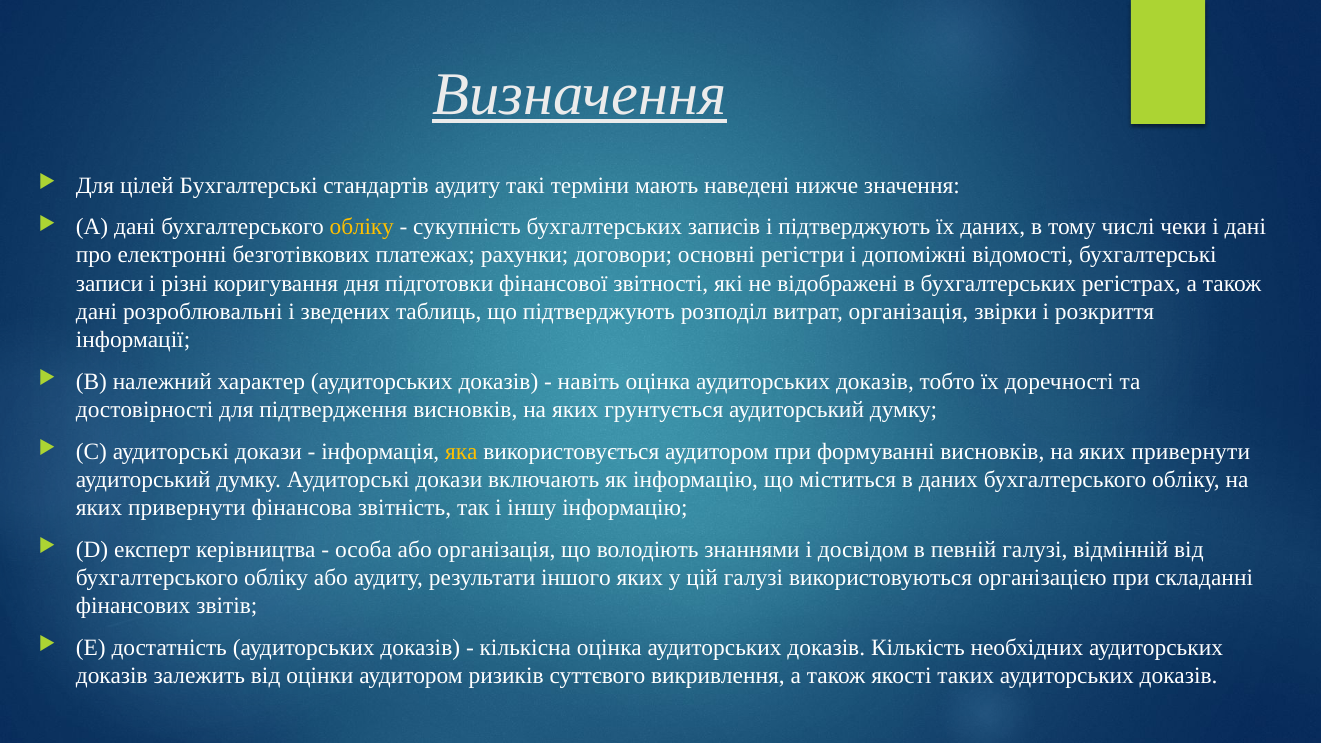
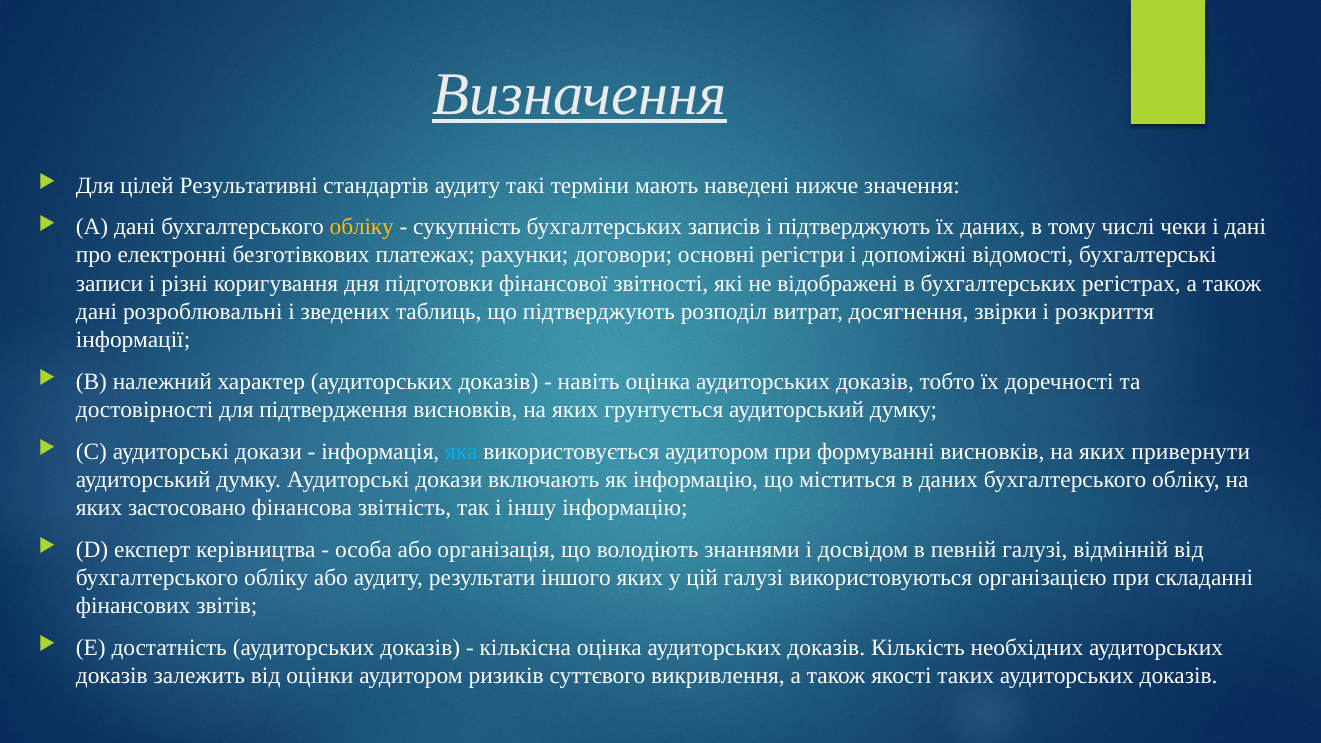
цілей Бухгалтерські: Бухгалтерські -> Результативні (249, 185)
витрат організація: організація -> досягнення (909, 311)
яка colour: yellow -> light blue (461, 451)
привернути: привернути -> застосовано (187, 508)
